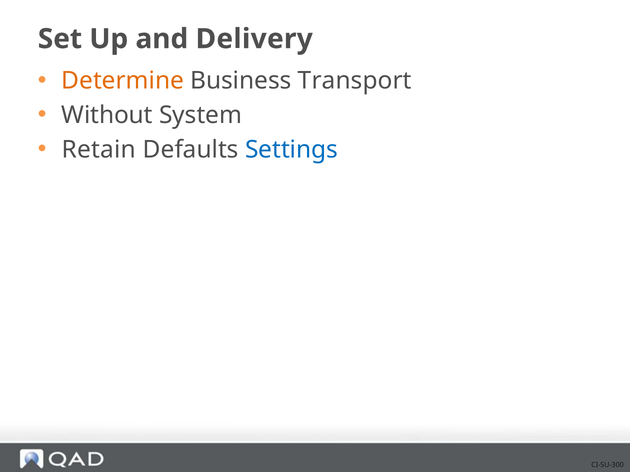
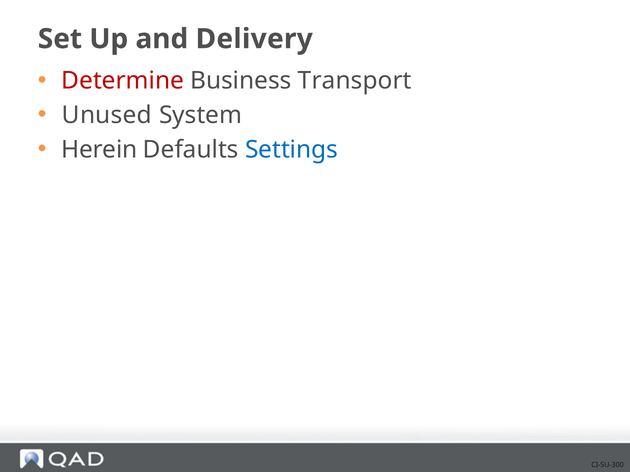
Determine colour: orange -> red (123, 81)
Without: Without -> Unused (107, 115)
Retain: Retain -> Herein (99, 150)
